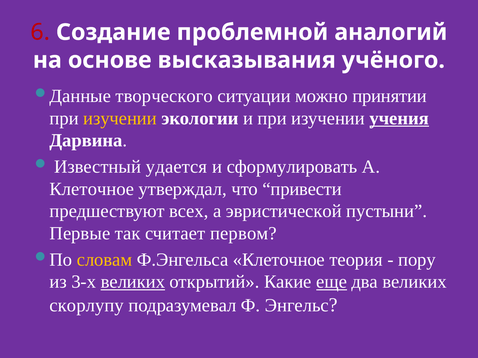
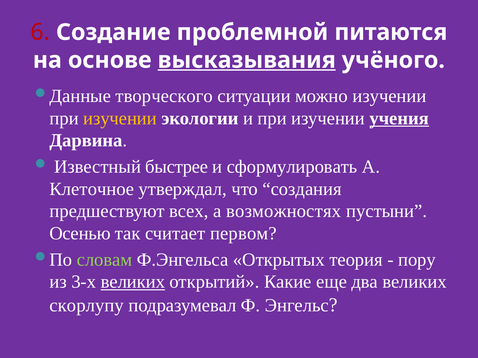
аналогий: аналогий -> питаются (391, 32)
высказывания underline: none -> present (247, 60)
можно принятии: принятии -> изучении (389, 96)
удается: удается -> быстрее (177, 167)
привести: привести -> создания (302, 189)
эвристической: эвристической -> возможностях (284, 211)
Первые: Первые -> Осенью (80, 234)
словам colour: yellow -> light green (105, 260)
Ф.Энгельса Клеточное: Клеточное -> Открытых (279, 260)
еще underline: present -> none (332, 282)
